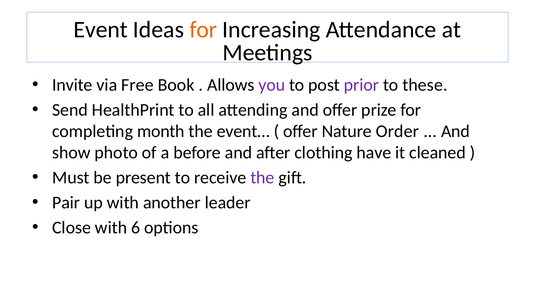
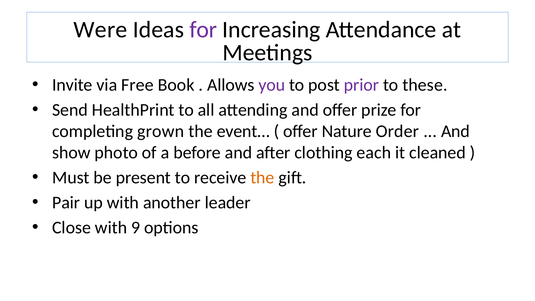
Event: Event -> Were (100, 30)
for colour: orange -> purple (203, 30)
month: month -> grown (161, 131)
have: have -> each (374, 153)
the colour: purple -> orange (262, 178)
6: 6 -> 9 (136, 227)
